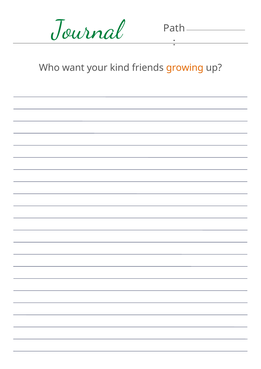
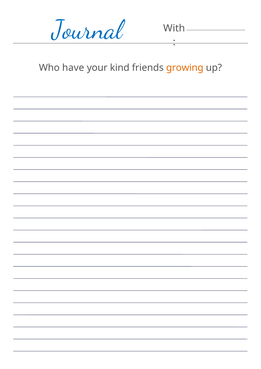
Journal colour: green -> blue (87, 29)
Path: Path -> With (174, 28)
want: want -> have (73, 68)
